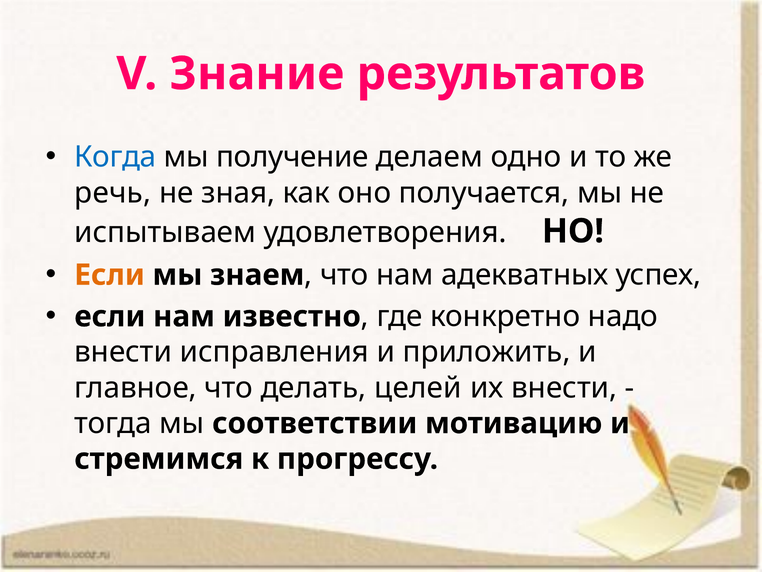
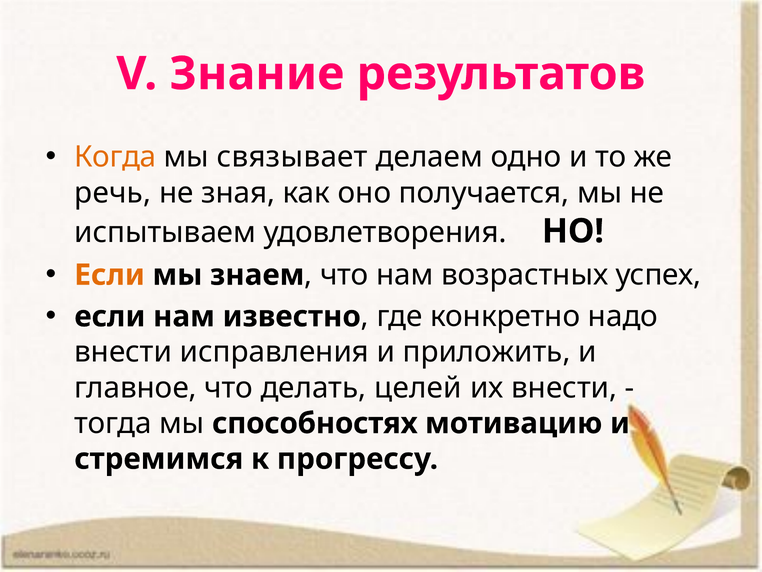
Когда colour: blue -> orange (115, 157)
получение: получение -> связывает (292, 157)
адекватных: адекватных -> возрастных (525, 275)
соответствии: соответствии -> способностях (315, 423)
